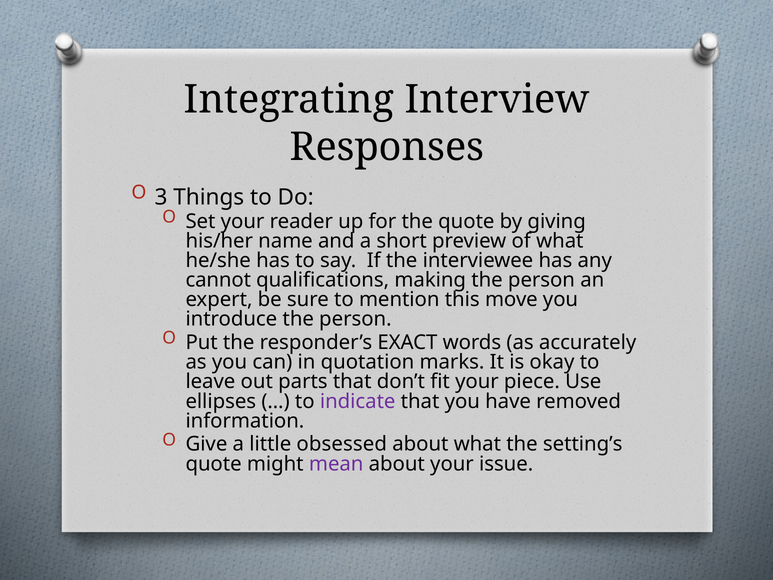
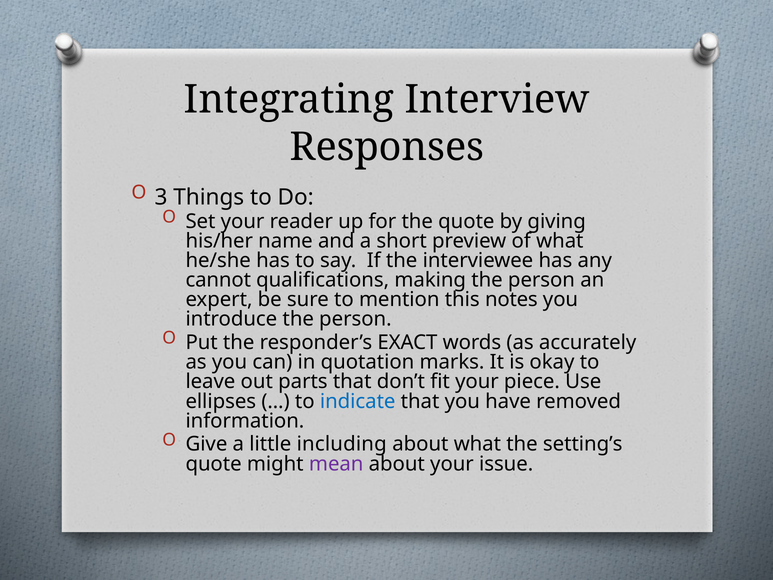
move: move -> notes (511, 300)
indicate colour: purple -> blue (358, 401)
obsessed: obsessed -> including (342, 444)
